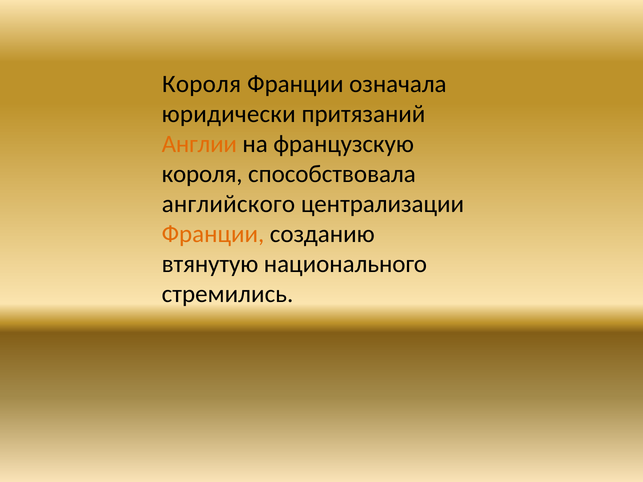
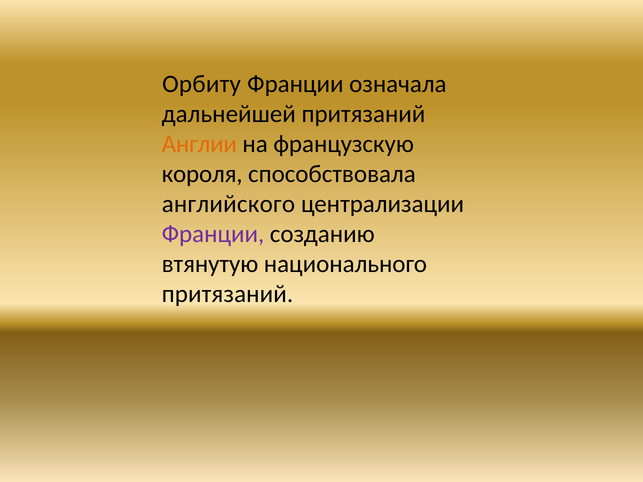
Короля: Короля -> Орбиту (202, 84)
юридически: юридически -> дальнейшей (229, 114)
Франции colour: orange -> purple (213, 234)
стремились: стремились -> притязаний (227, 294)
